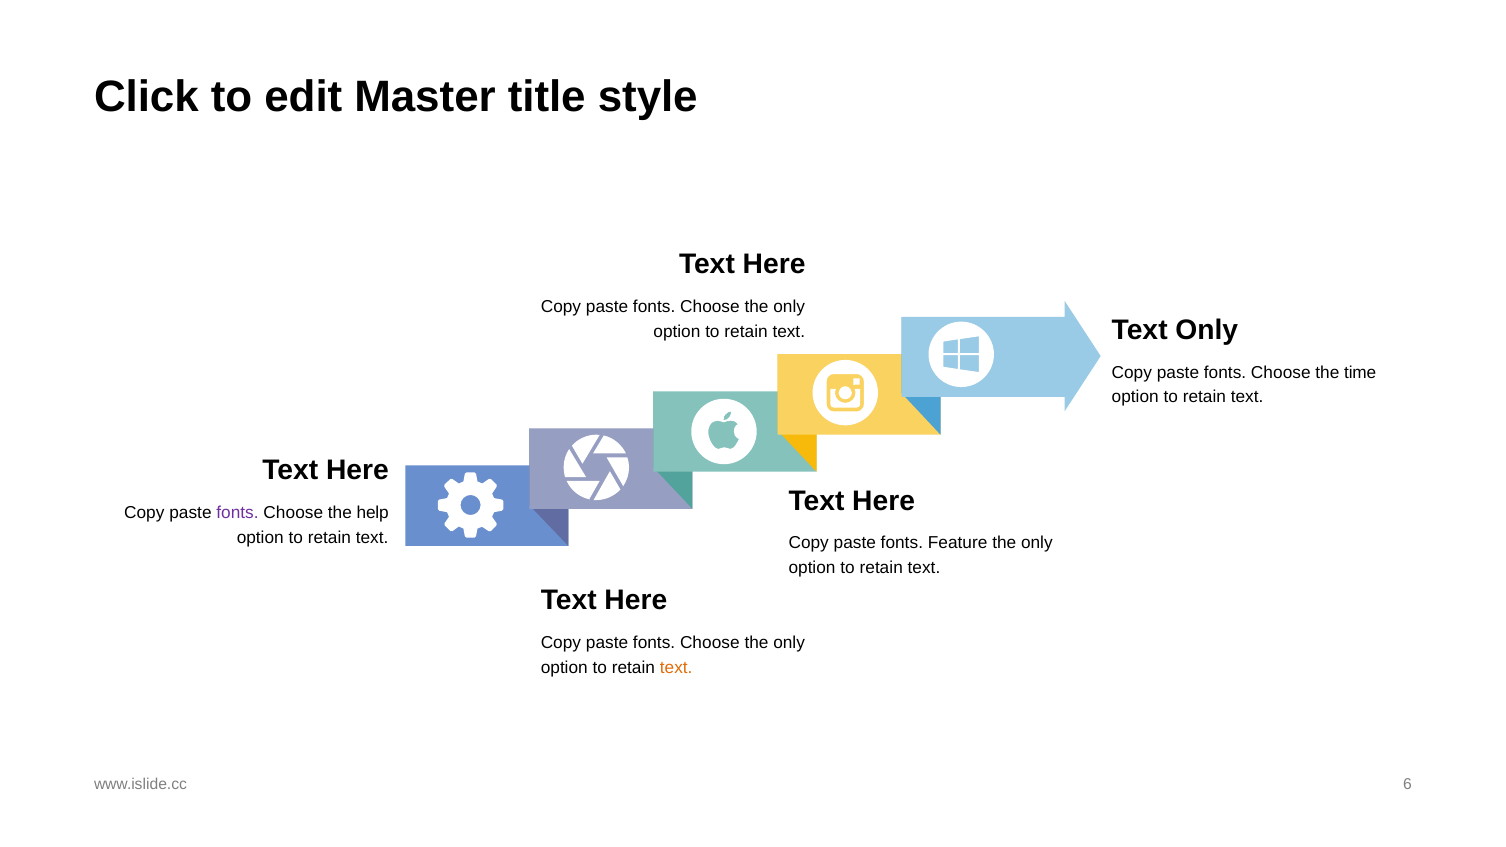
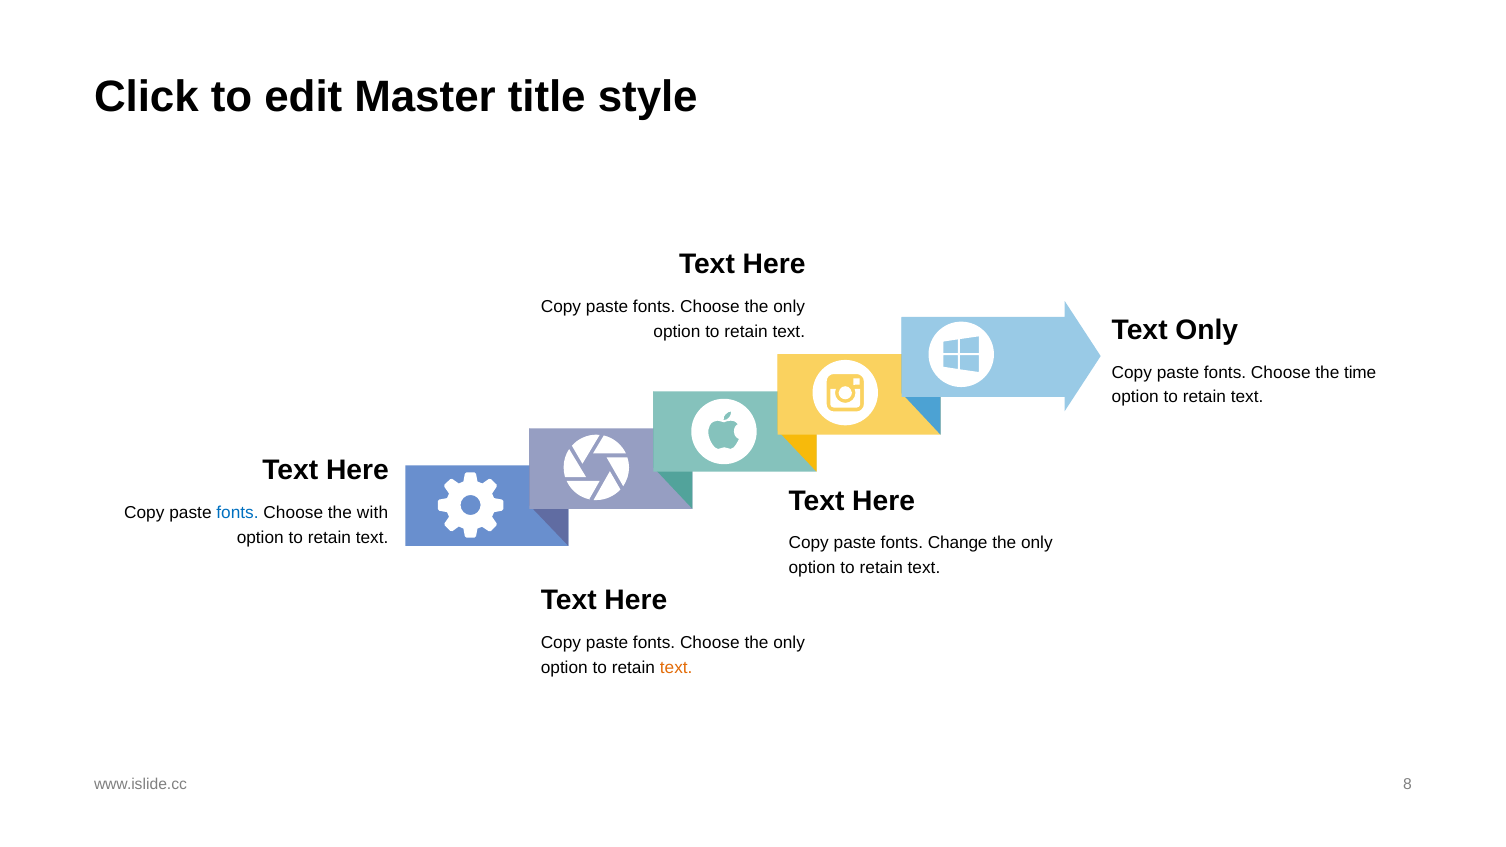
fonts colour: purple -> blue (238, 513)
help: help -> with (373, 513)
Feature: Feature -> Change (958, 543)
6: 6 -> 8 (1407, 784)
